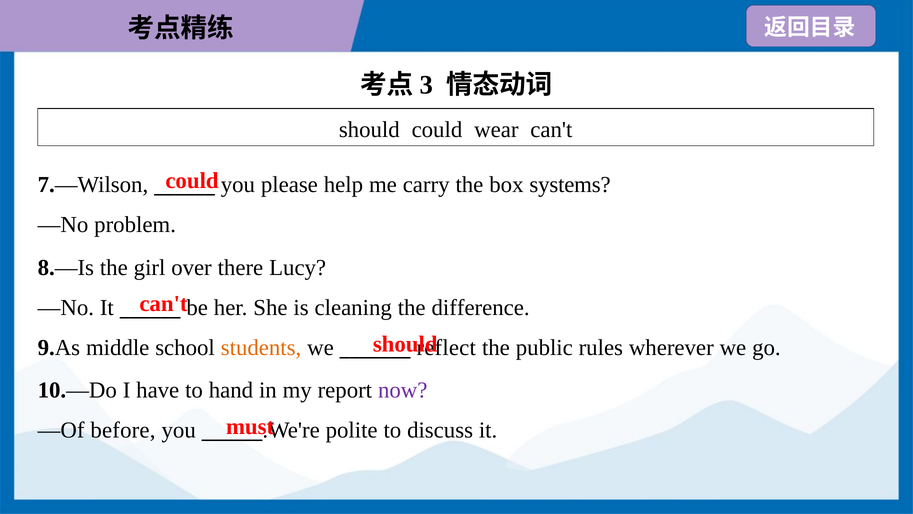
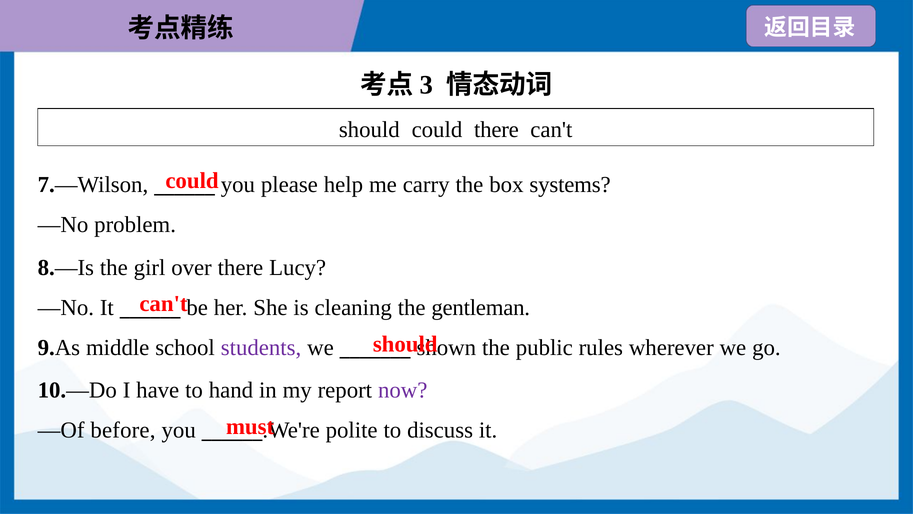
could wear: wear -> there (496, 130)
difference: difference -> gentleman (481, 307)
students colour: orange -> purple (261, 348)
reflect: reflect -> shown (446, 348)
